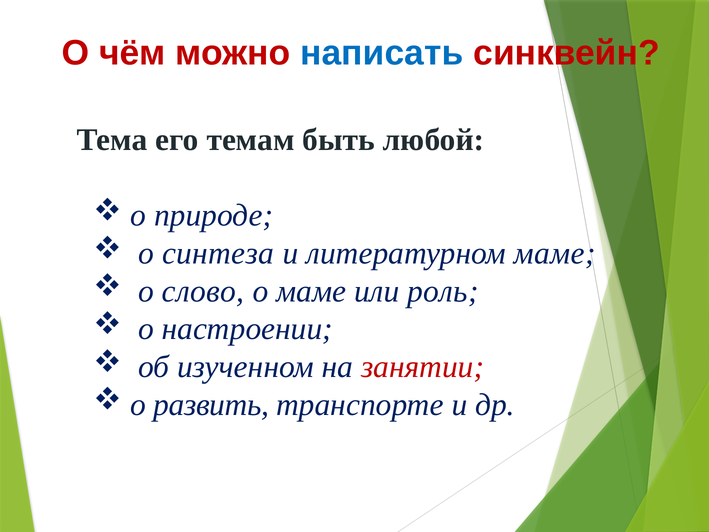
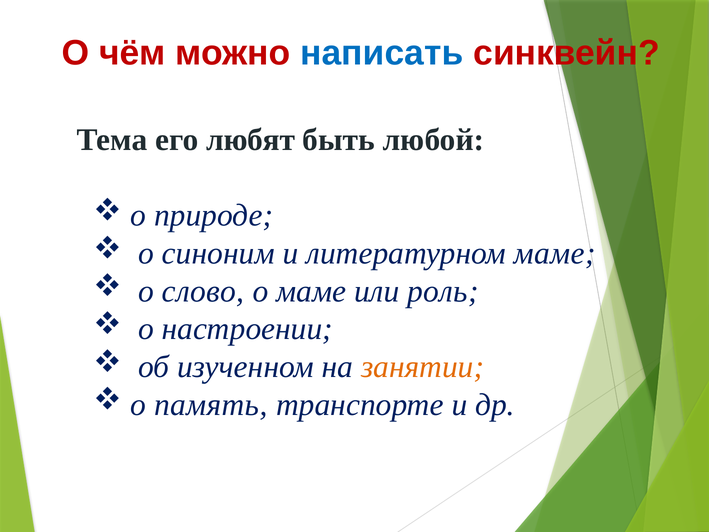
темам: темам -> любят (251, 140)
синтеза: синтеза -> синоним (218, 253)
занятии colour: red -> orange (423, 367)
развить: развить -> память (211, 404)
